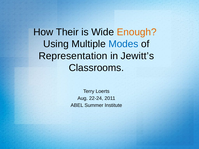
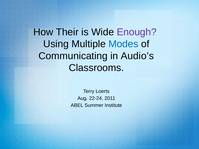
Enough colour: orange -> purple (137, 32)
Representation: Representation -> Communicating (73, 56)
Jewitt’s: Jewitt’s -> Audio’s (137, 56)
